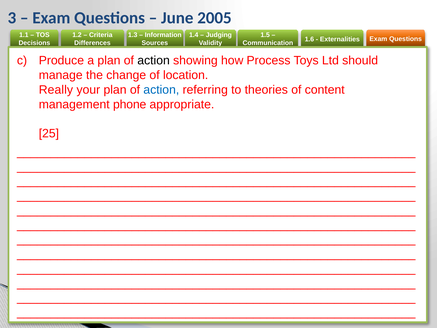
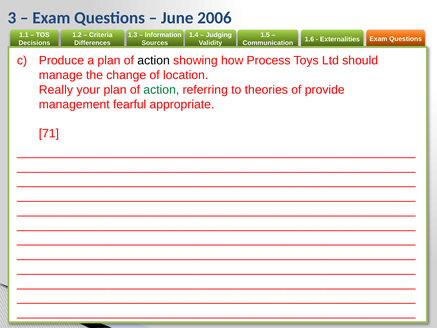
2005: 2005 -> 2006 (214, 18)
action colour: blue -> green (161, 90)
content: content -> provide (325, 90)
phone: phone -> fearful (130, 104)
25: 25 -> 71 (49, 133)
